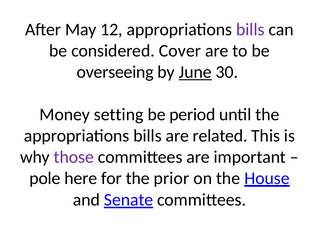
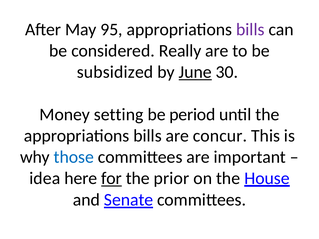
12: 12 -> 95 (111, 30)
Cover: Cover -> Really (180, 51)
overseeing: overseeing -> subsidized (115, 72)
related: related -> concur (220, 136)
those colour: purple -> blue (74, 157)
pole: pole -> idea (45, 178)
for underline: none -> present (112, 178)
